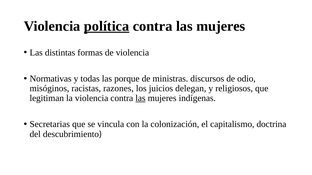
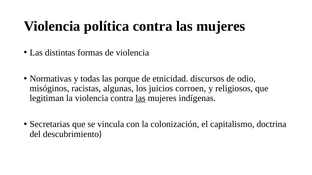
política underline: present -> none (107, 26)
ministras: ministras -> etnicidad (170, 79)
razones: razones -> algunas (118, 89)
delegan: delegan -> corroen (191, 89)
